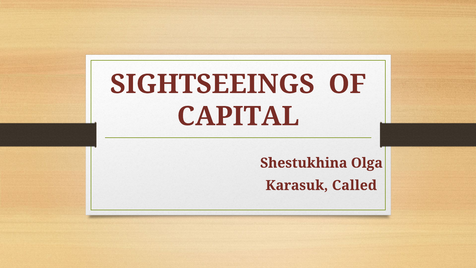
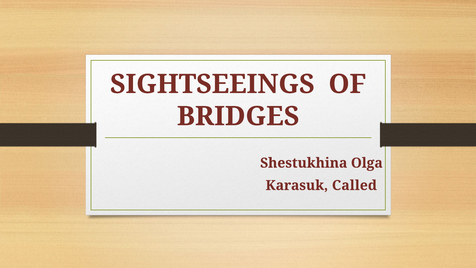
CAPITAL: CAPITAL -> BRIDGES (238, 116)
